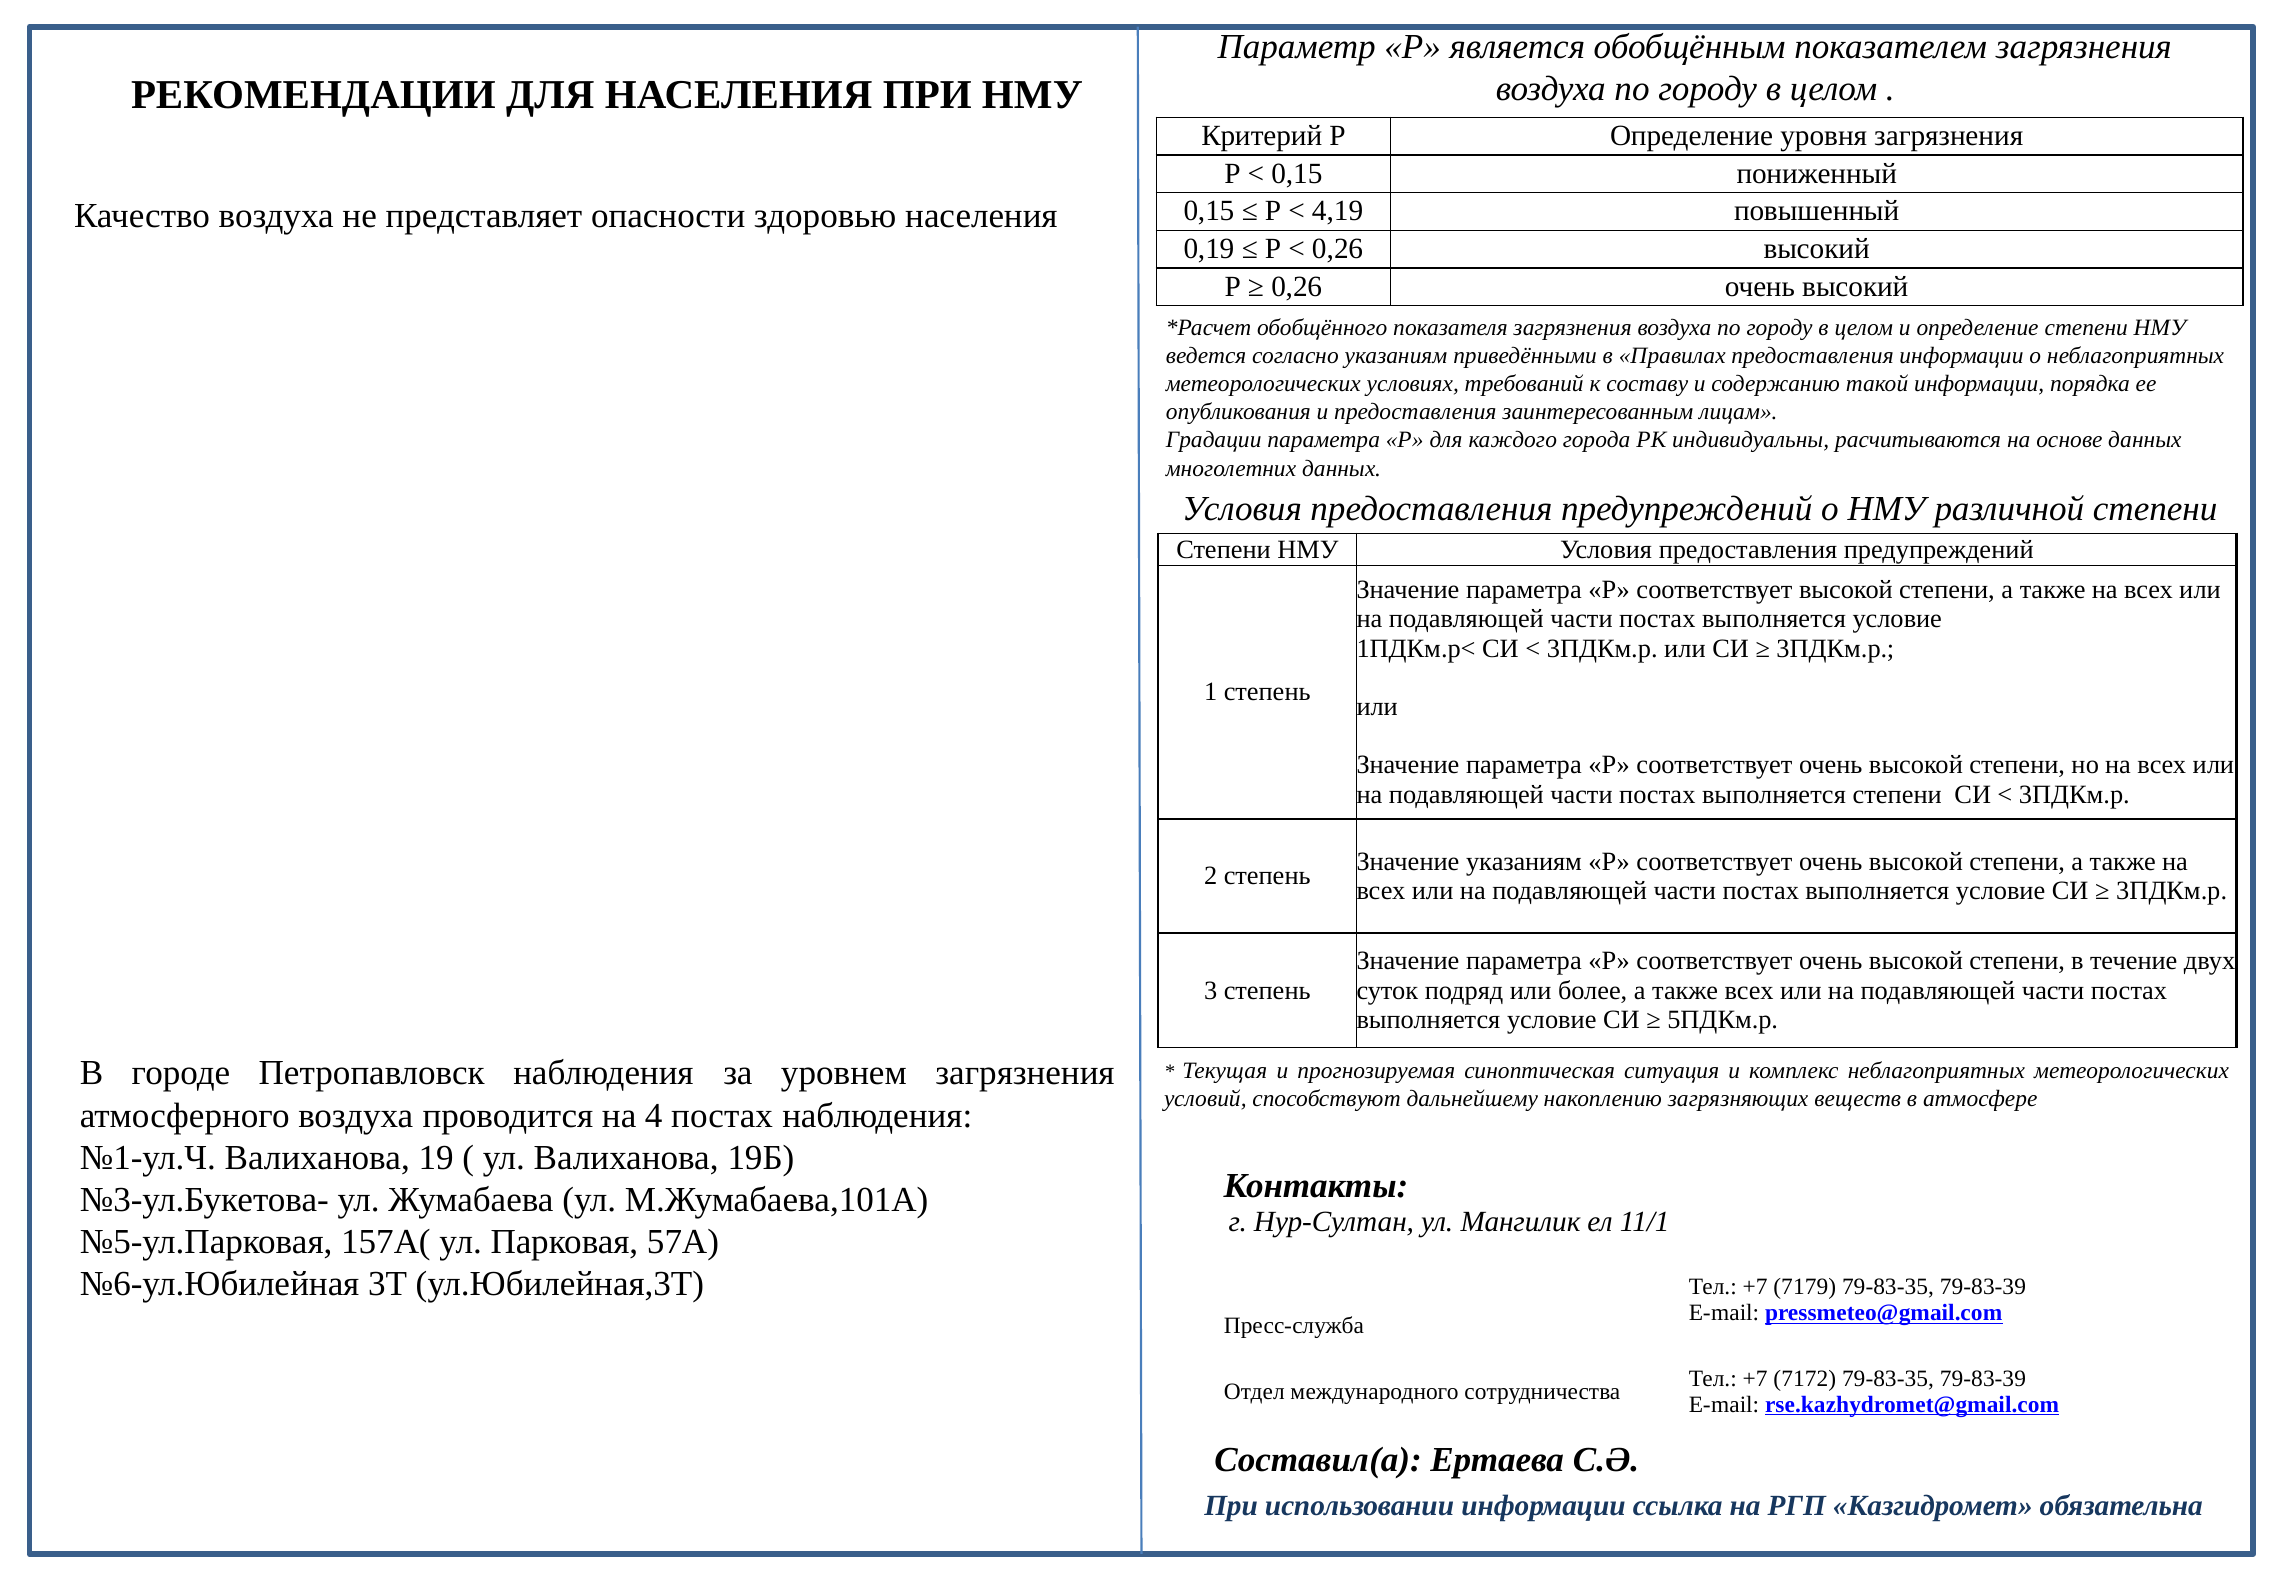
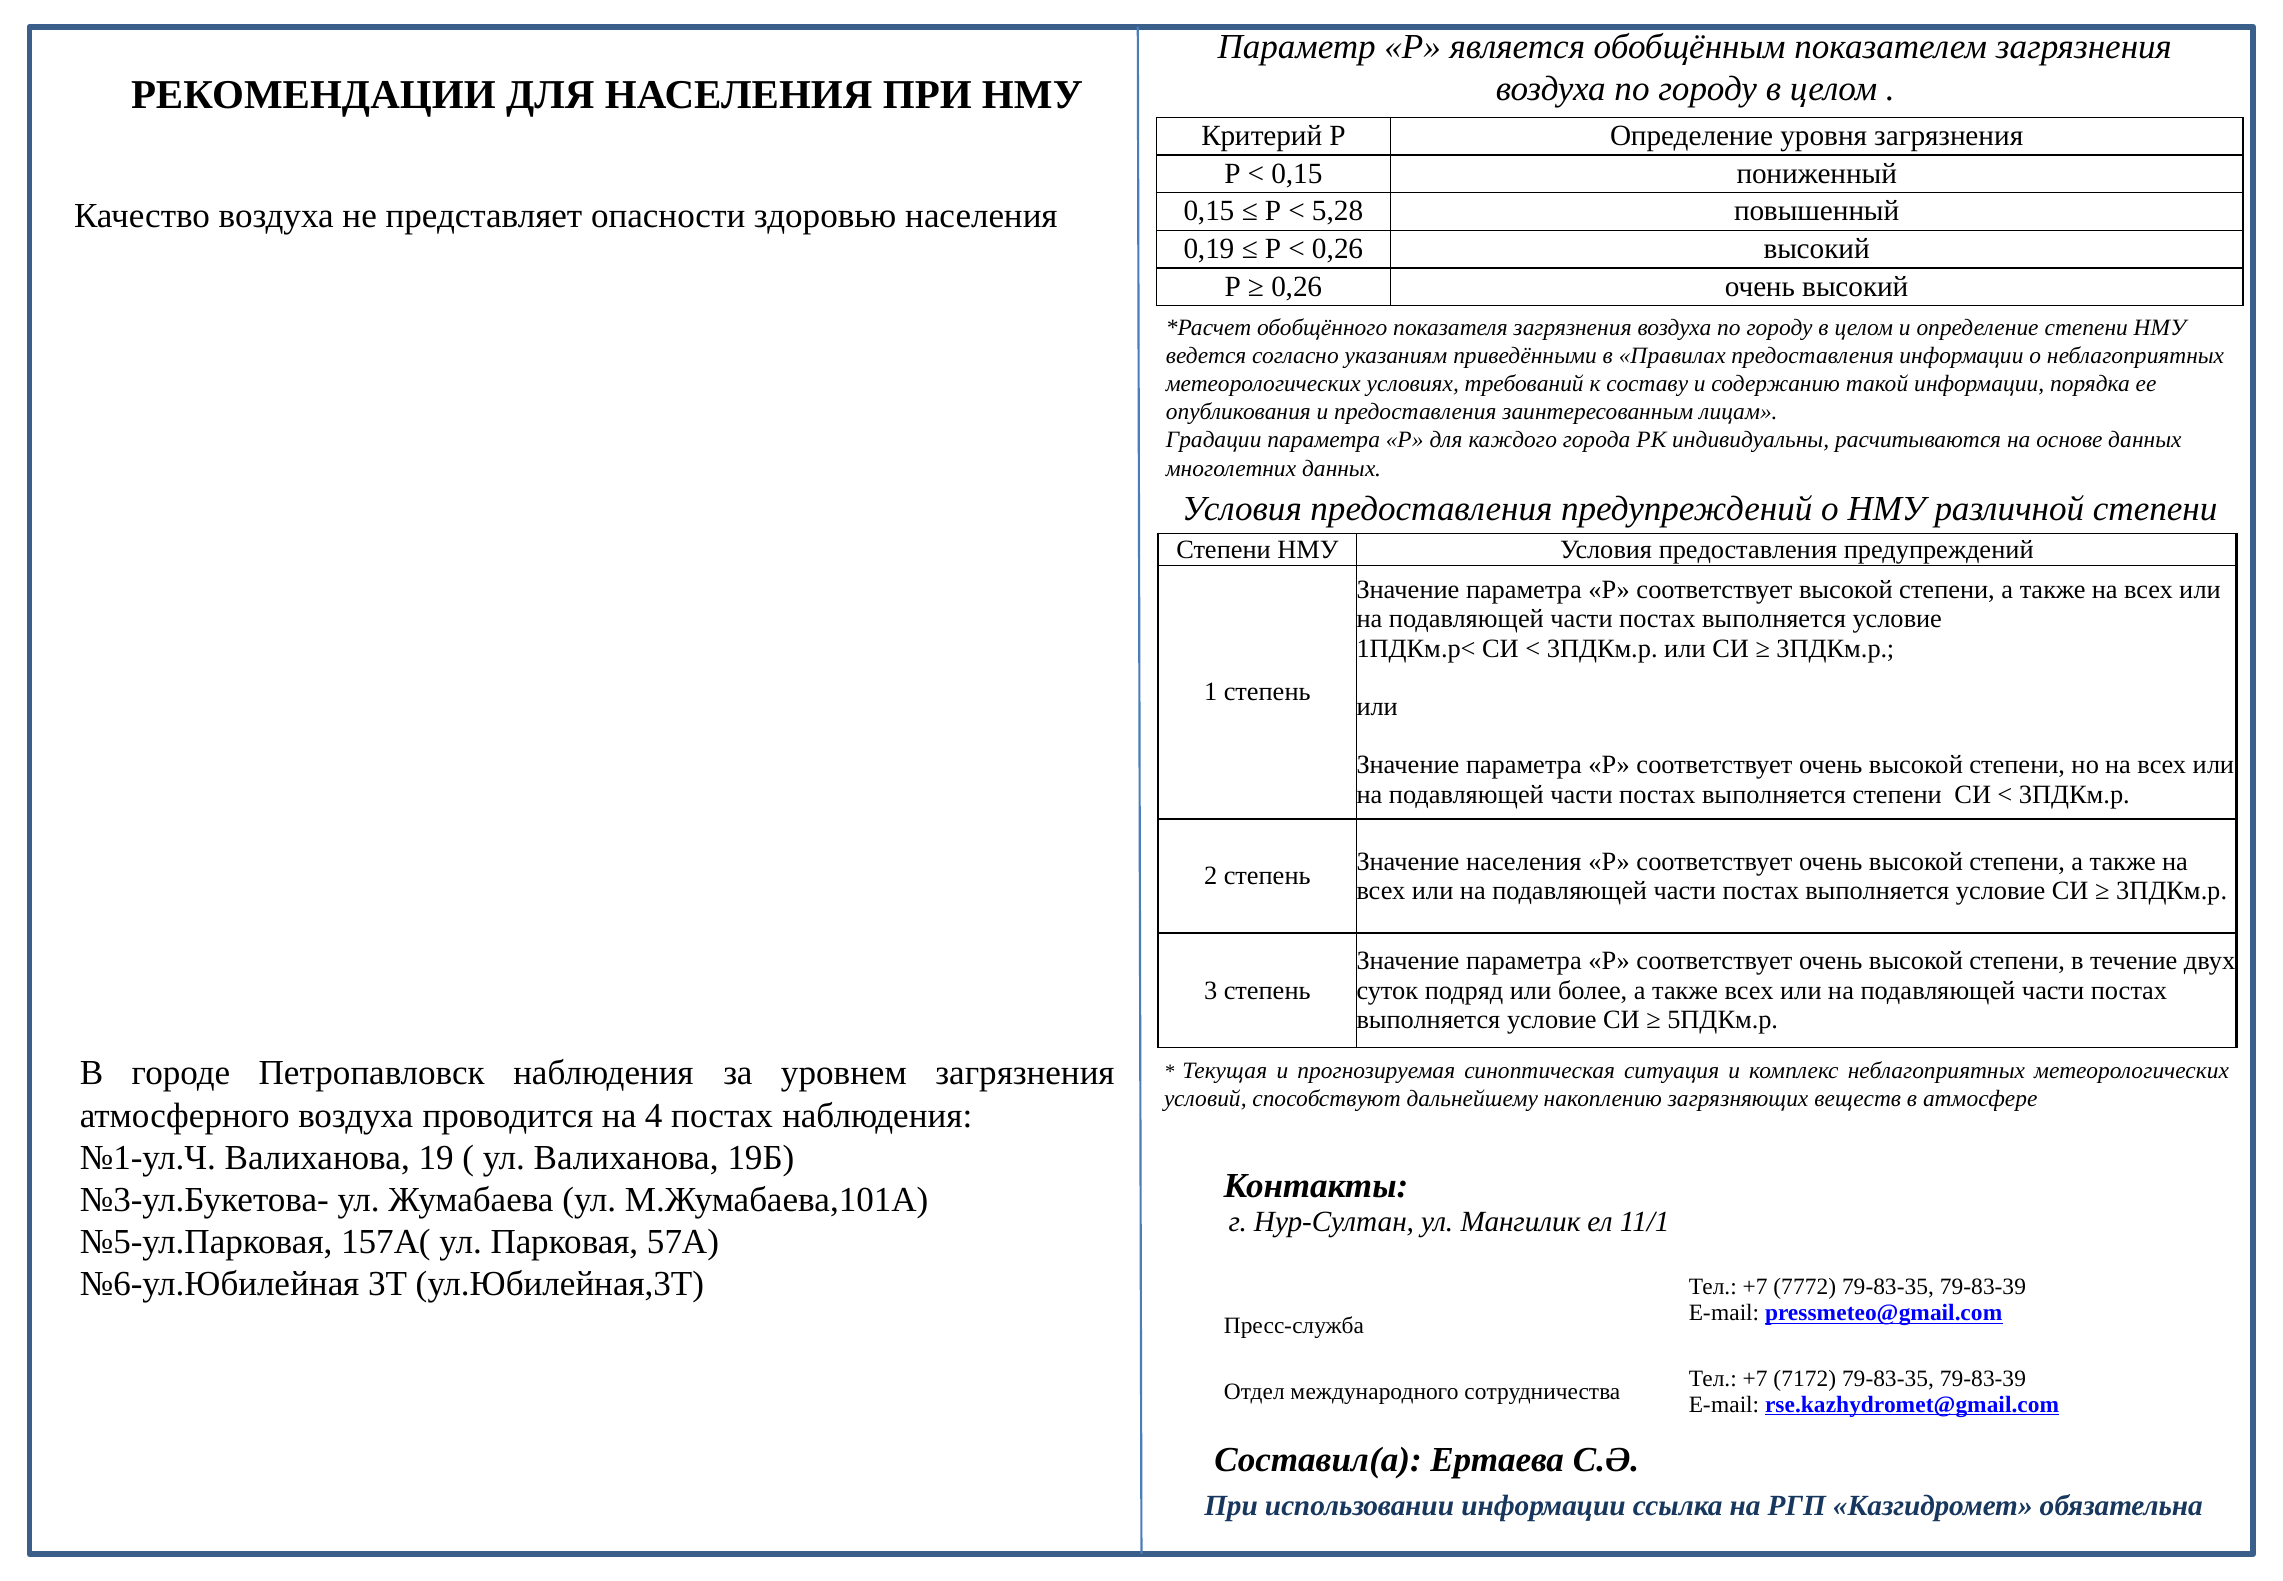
4,19: 4,19 -> 5,28 (1338, 211)
Значение указаниям: указаниям -> населения (1524, 861)
7179: 7179 -> 7772 (1805, 1287)
